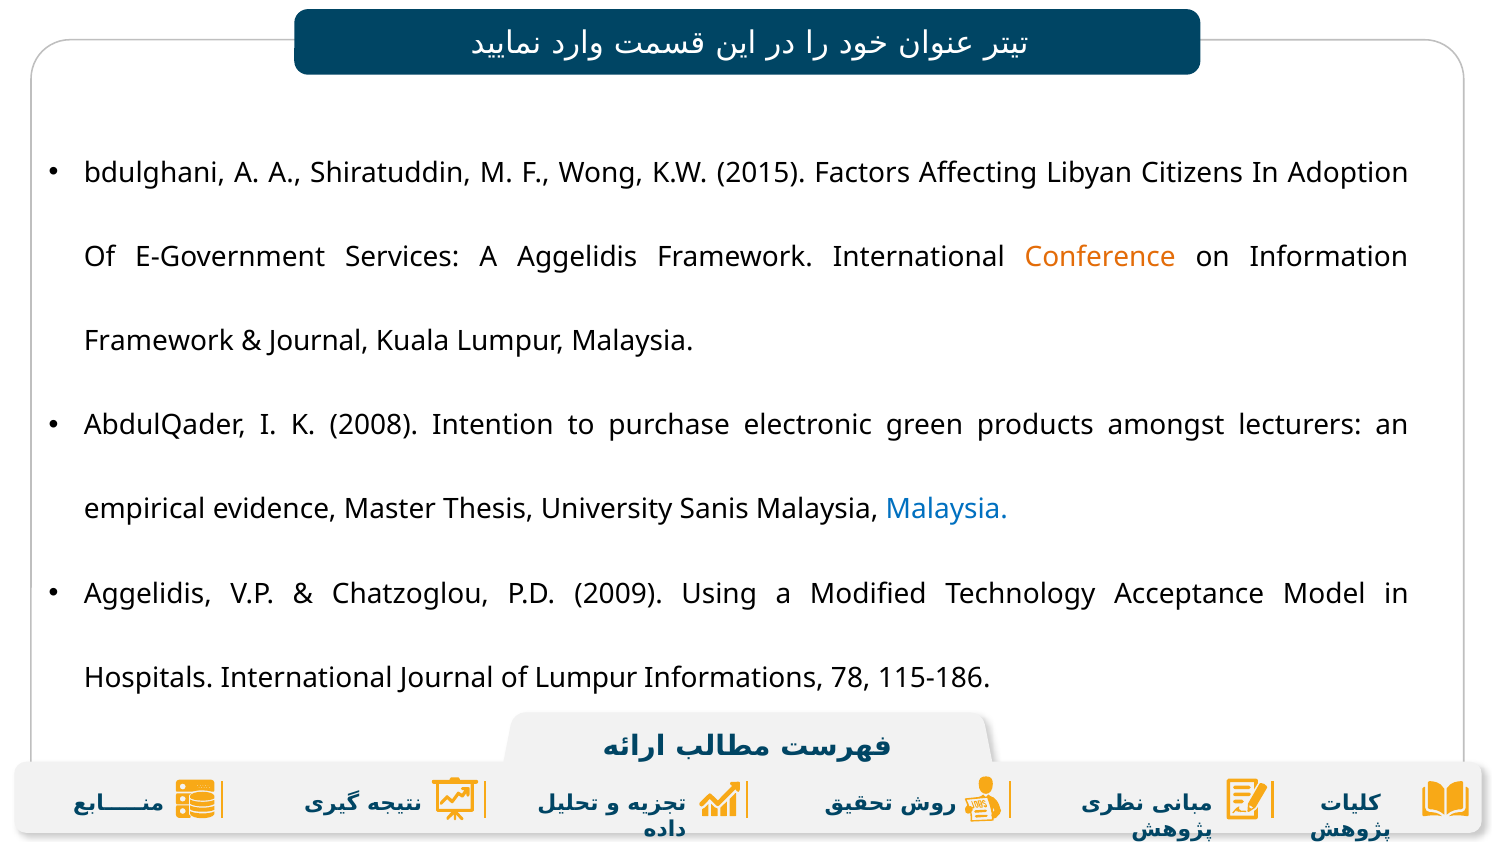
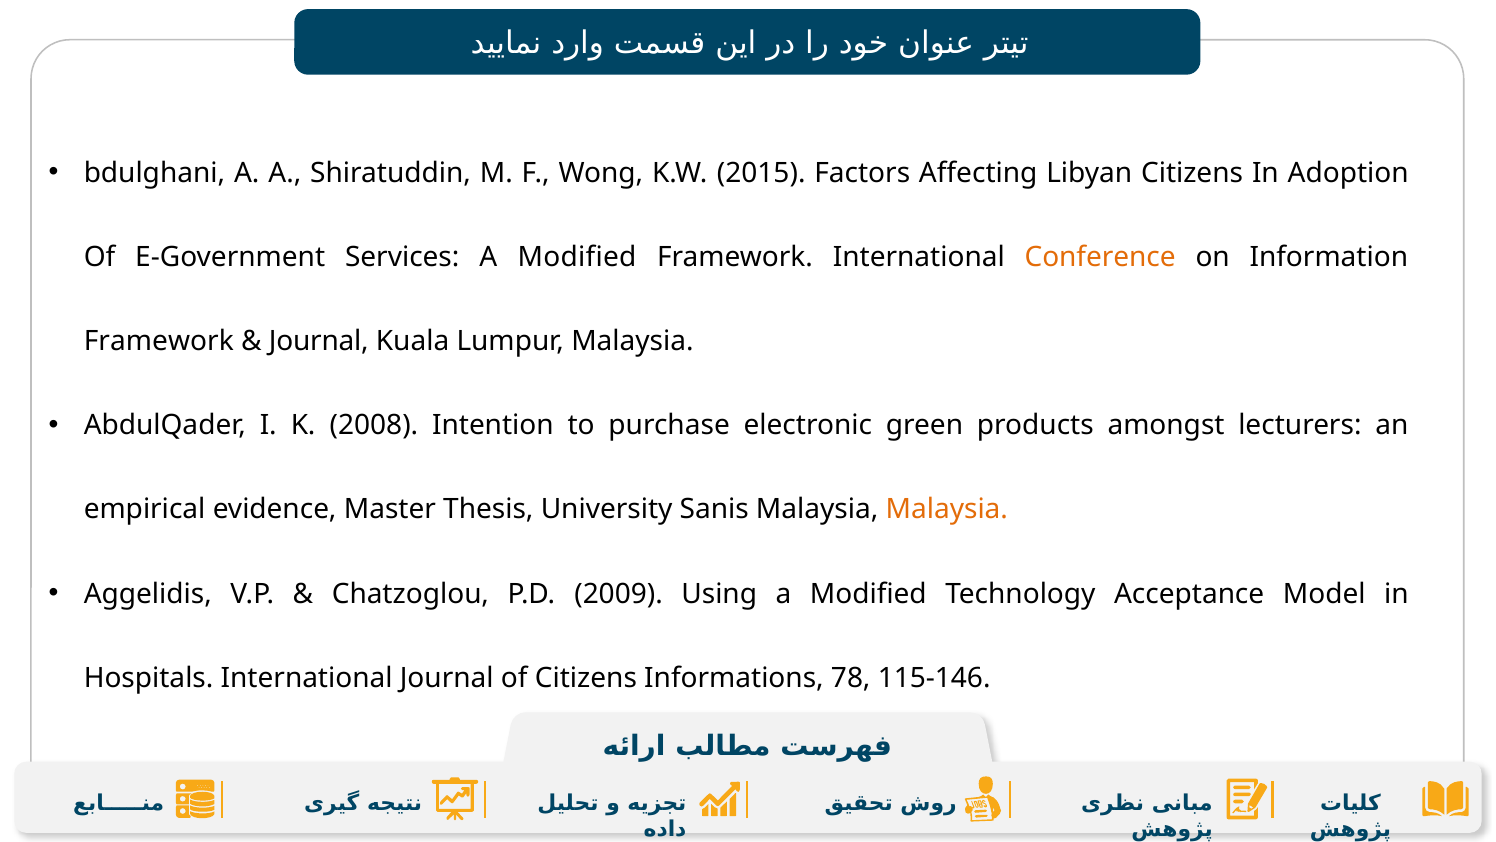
Services A Aggelidis: Aggelidis -> Modified (577, 257)
Malaysia colour: blue -> orange (947, 509)
of Lumpur: Lumpur -> Citizens (586, 678)
115-186: 115-186 -> 115-146 (934, 678)
